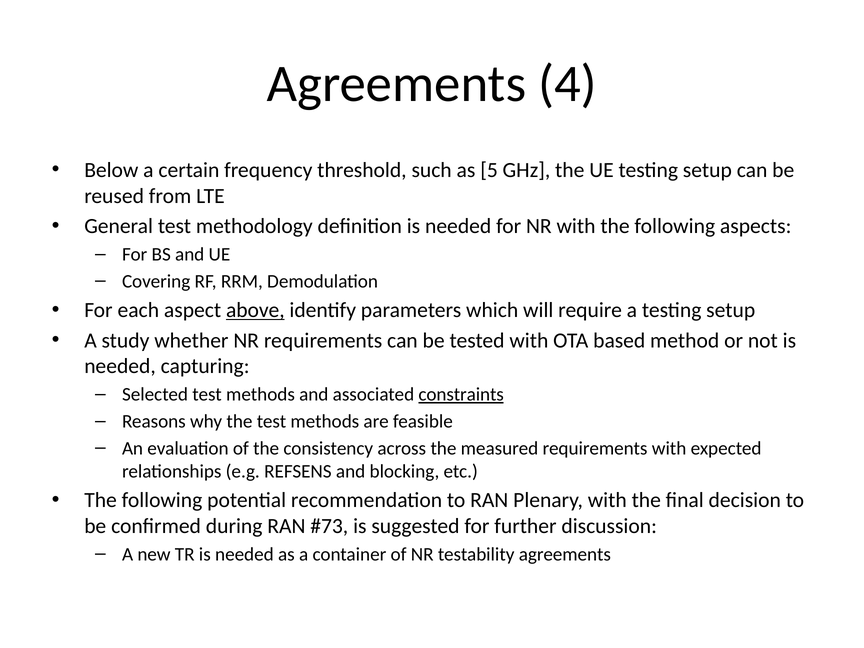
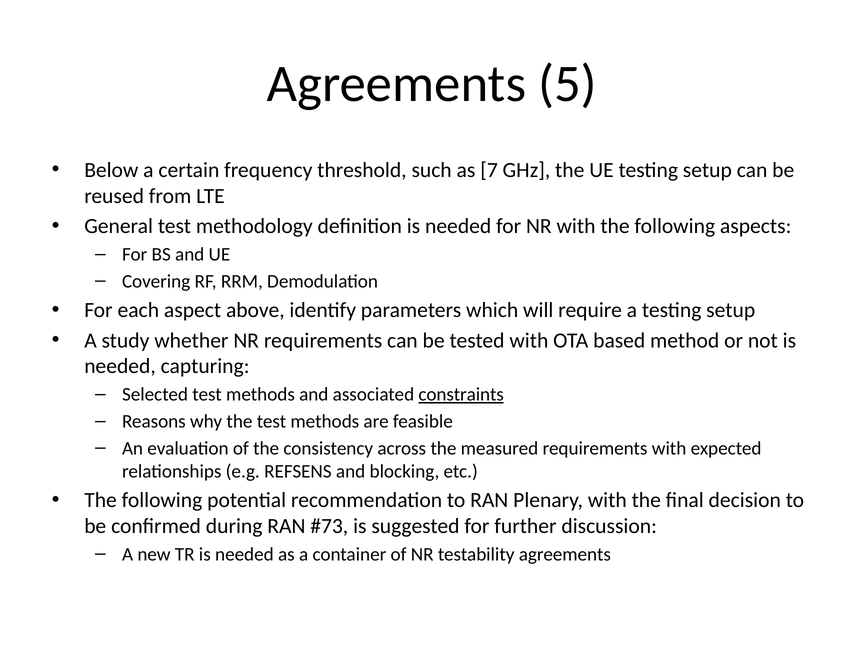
4: 4 -> 5 (567, 84)
5: 5 -> 7 (489, 170)
above underline: present -> none (255, 310)
